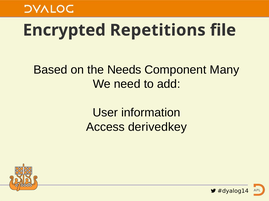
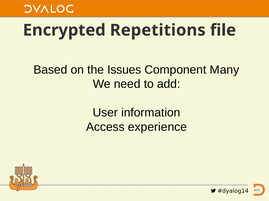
Needs: Needs -> Issues (124, 70)
derivedkey: derivedkey -> experience (157, 127)
